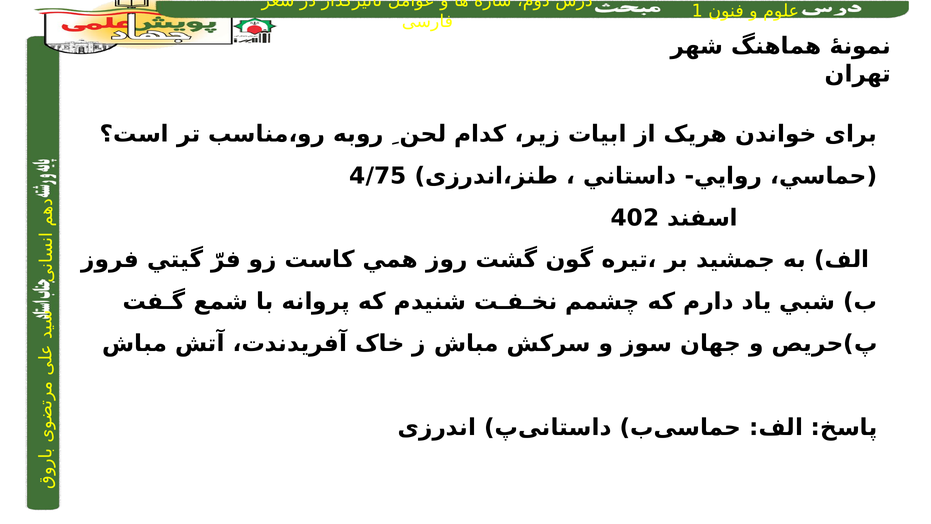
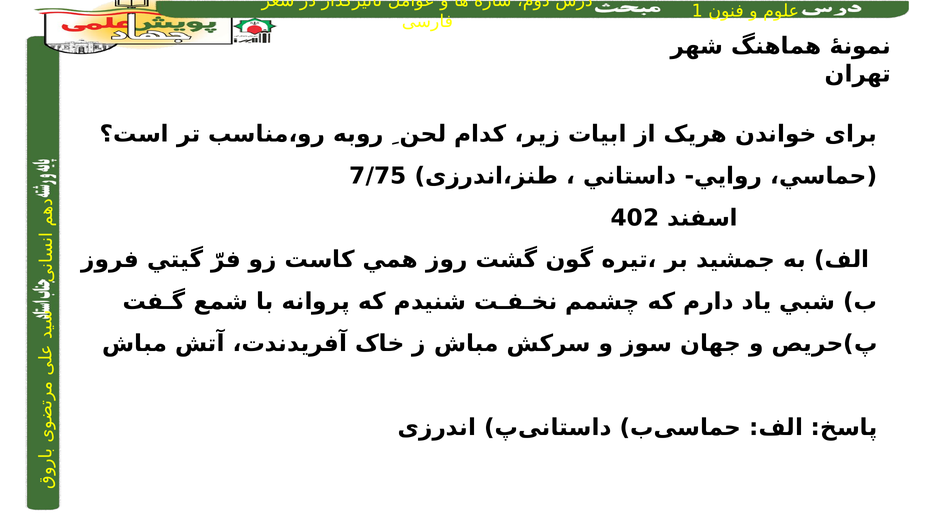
4/75: 4/75 -> 7/75 (378, 176)
